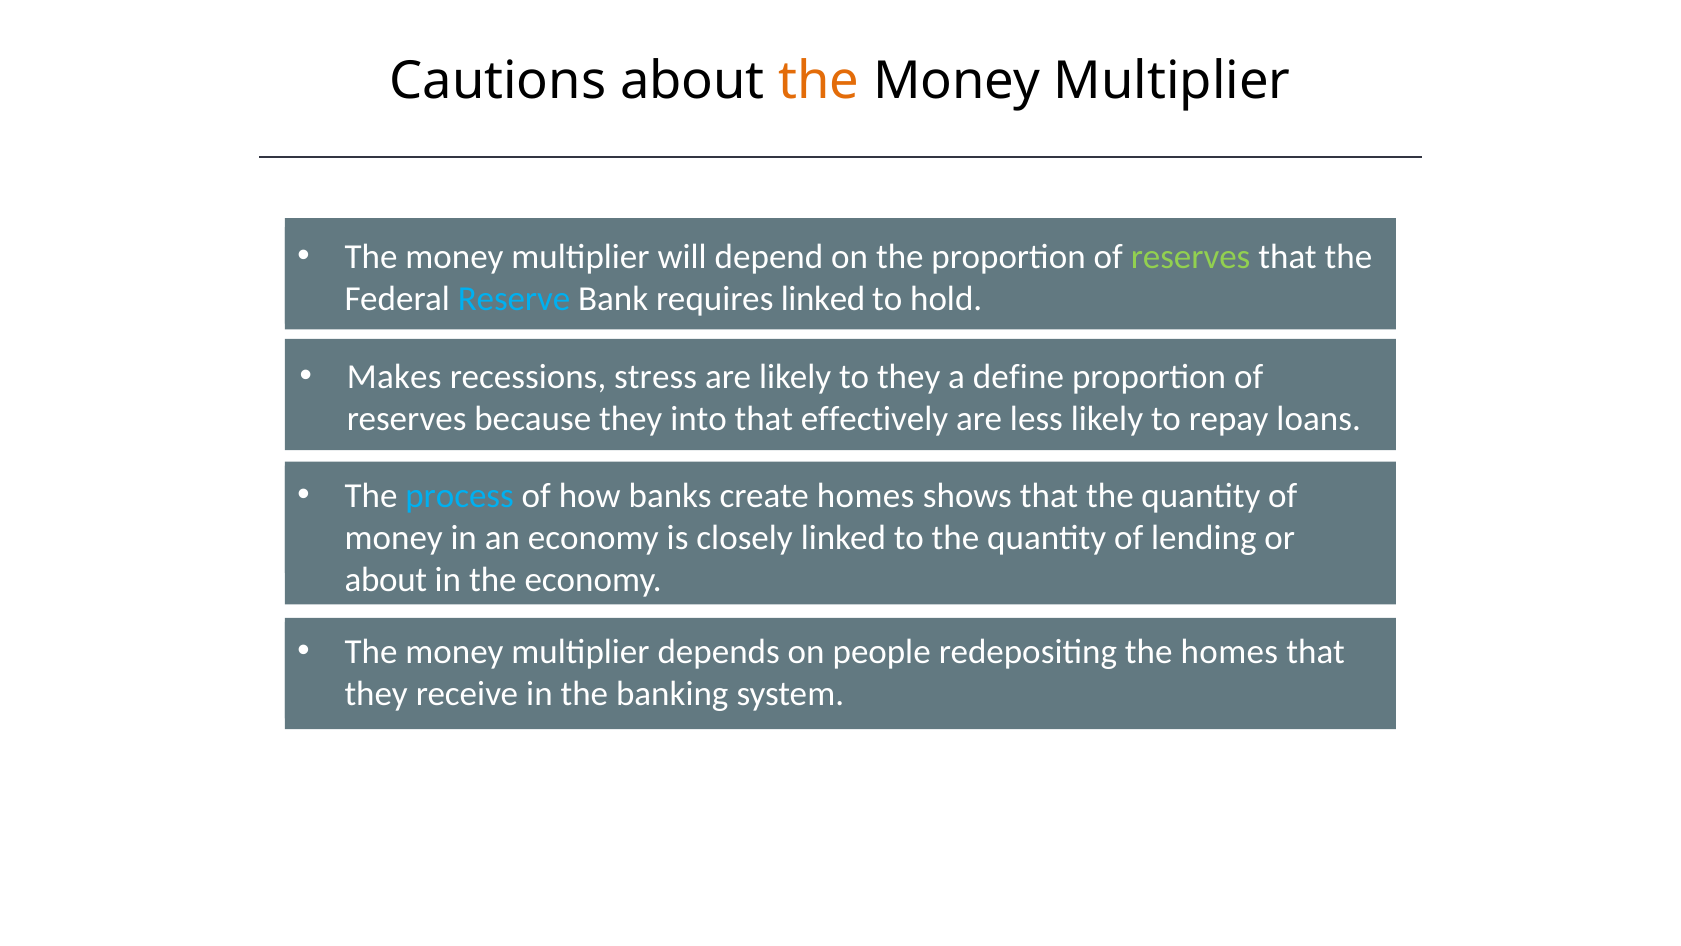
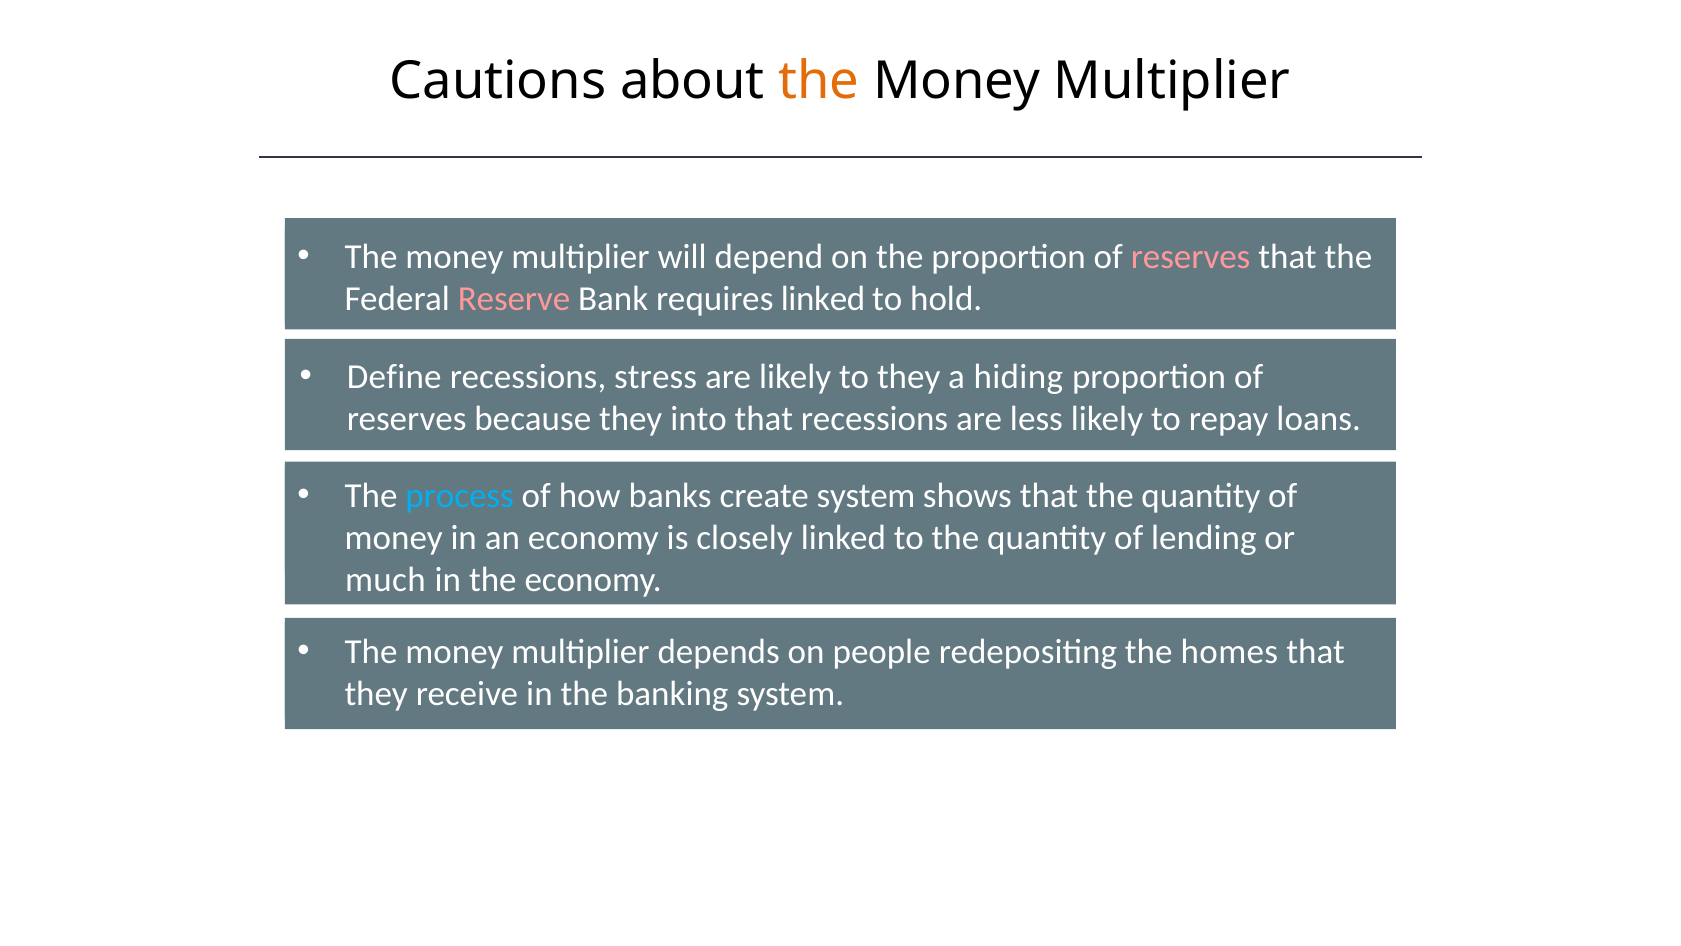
reserves colour: light green -> pink (1191, 257)
Reserve colour: light blue -> pink (514, 299)
Makes: Makes -> Define (394, 376)
define: define -> hiding (1018, 376)
that effectively: effectively -> recessions (874, 419)
create homes: homes -> system (866, 495)
about: about -> much (385, 579)
